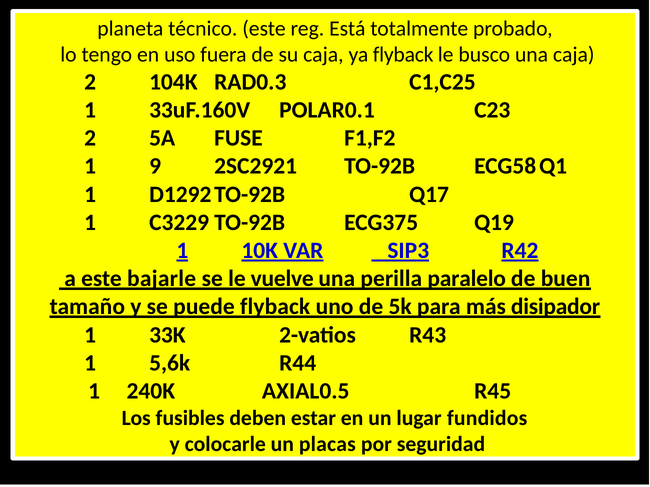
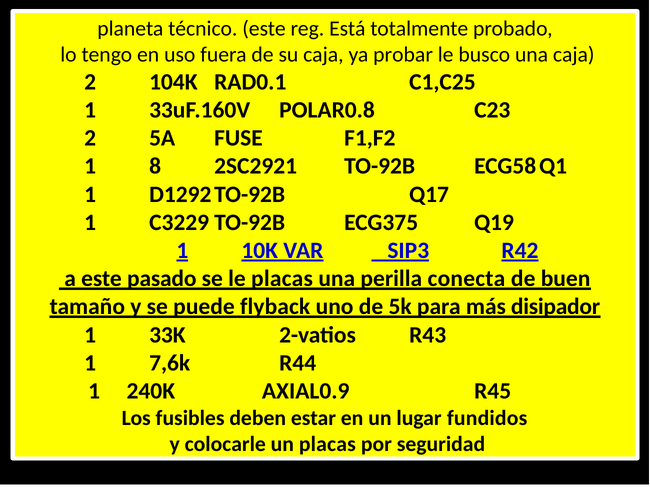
ya flyback: flyback -> probar (403, 55)
RAD0.3: RAD0.3 -> RAD0.1 (250, 82)
POLAR0.1: POLAR0.1 -> POLAR0.8 (327, 110)
9: 9 -> 8 (155, 166)
bajarle: bajarle -> pasado (162, 279)
le vuelve: vuelve -> placas (282, 279)
paralelo: paralelo -> conecta (466, 279)
5,6k: 5,6k -> 7,6k (170, 363)
AXIAL0.5: AXIAL0.5 -> AXIAL0.9 (306, 392)
